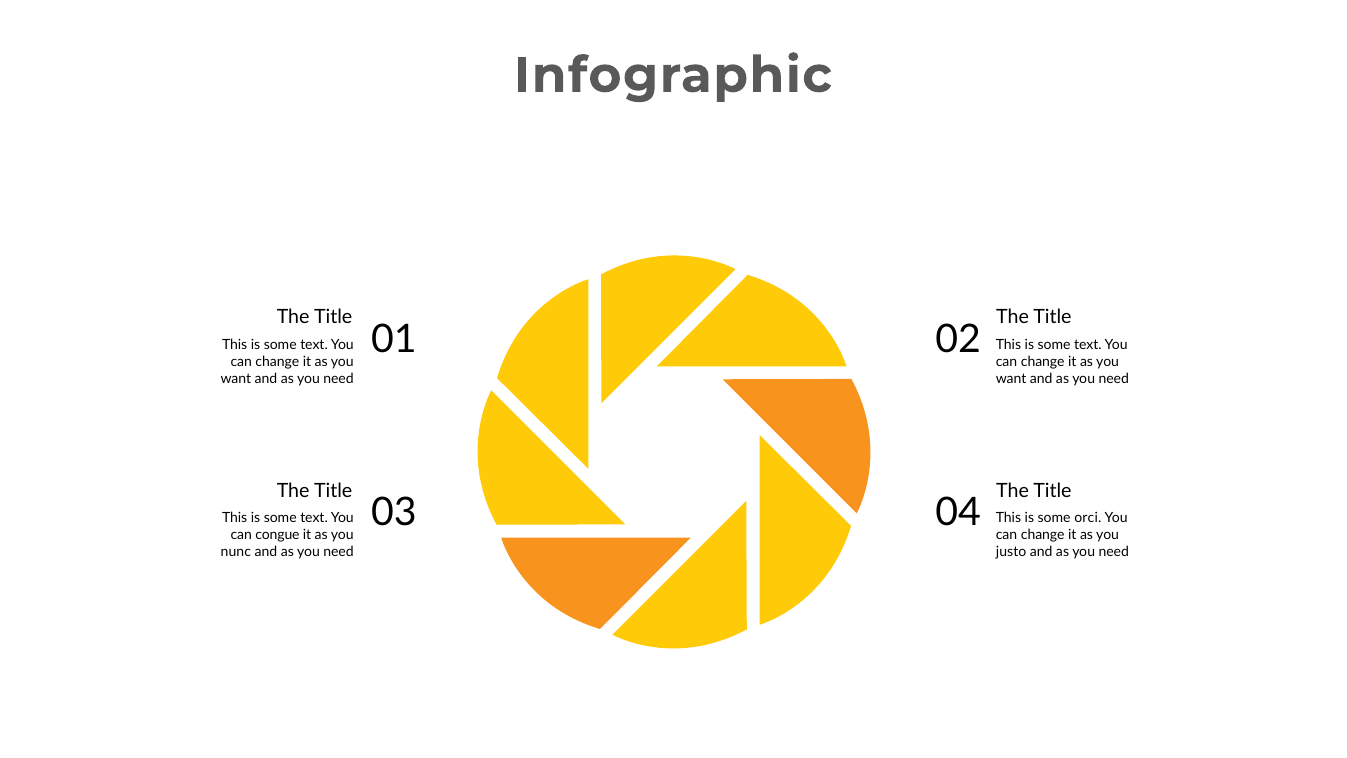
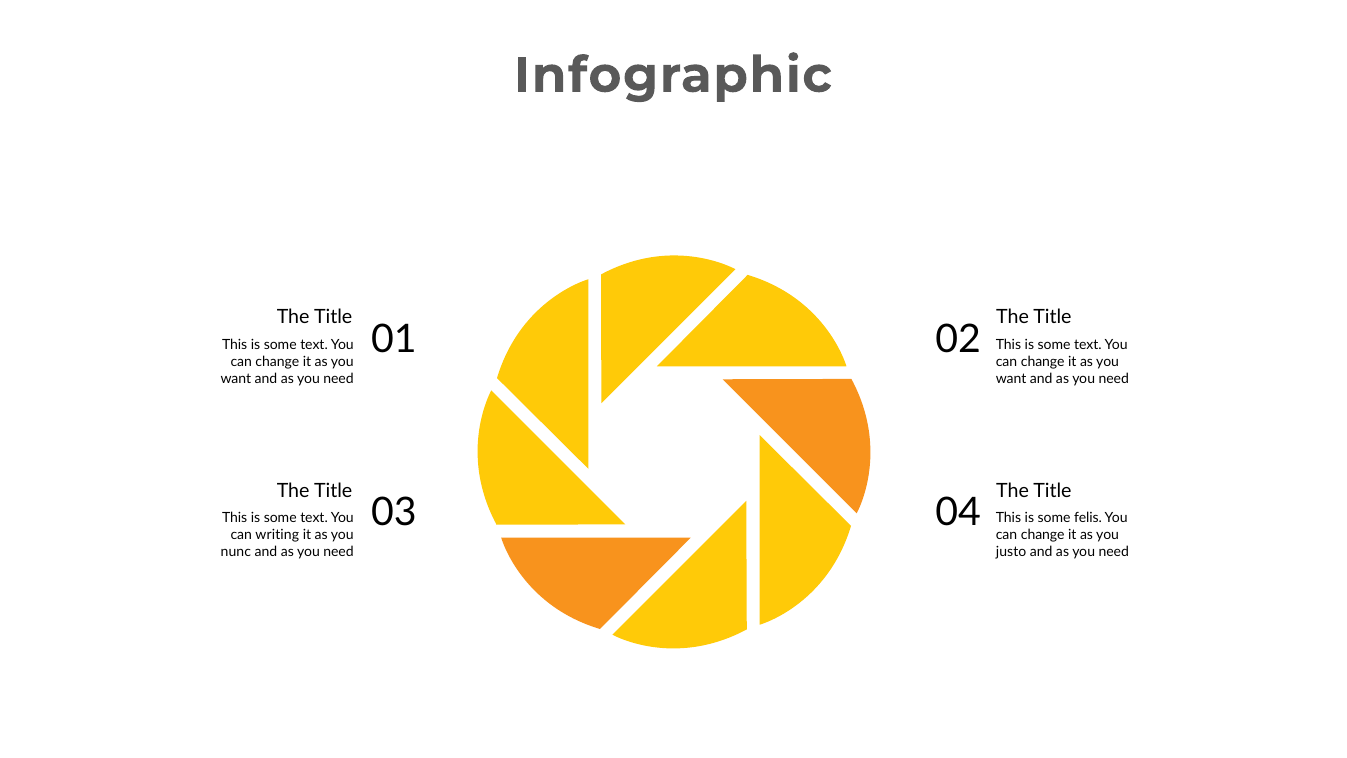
orci: orci -> felis (1088, 518)
congue: congue -> writing (277, 535)
